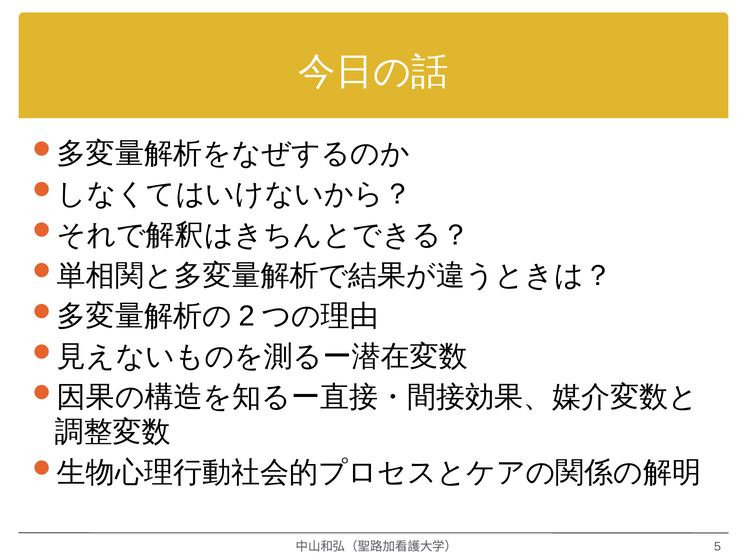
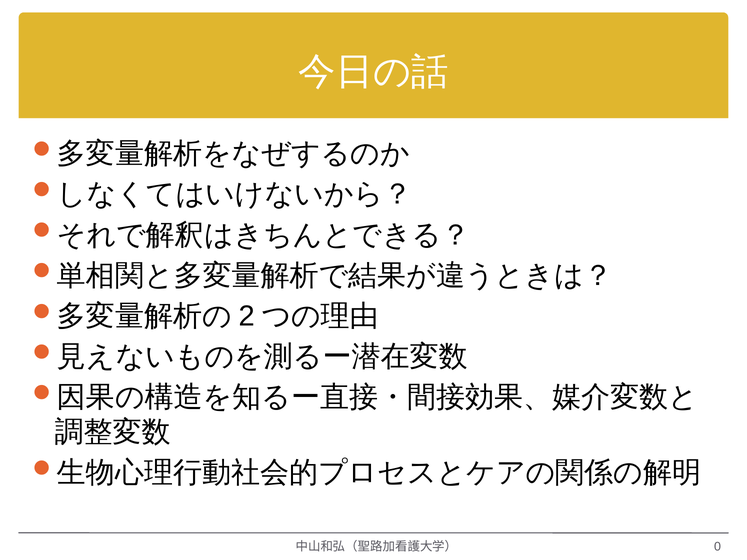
5: 5 -> 0 (717, 547)
